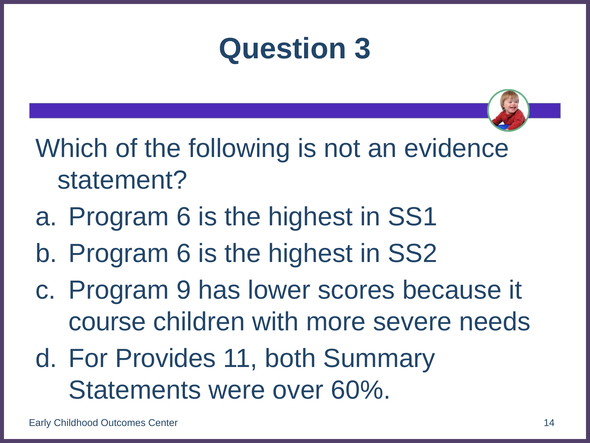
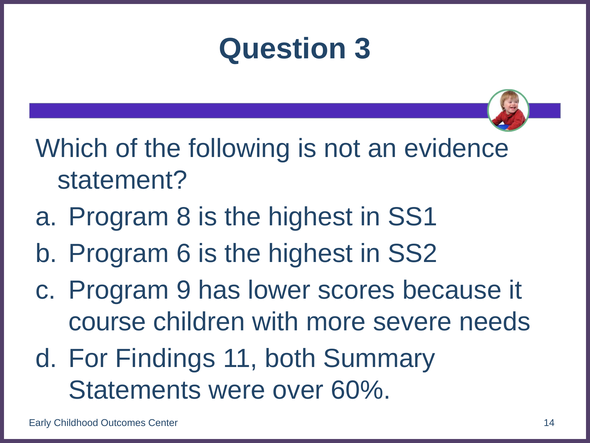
6: 6 -> 8 (184, 217)
Provides: Provides -> Findings (165, 358)
